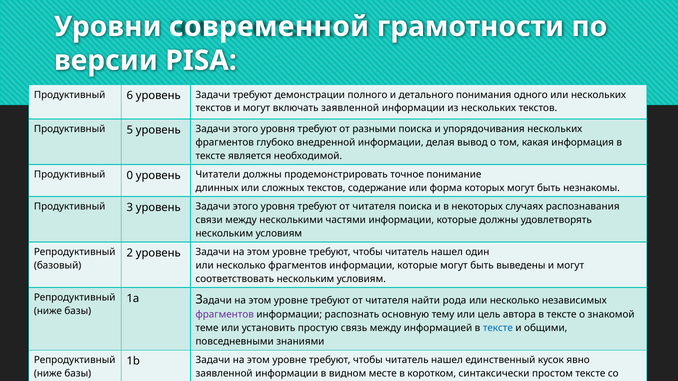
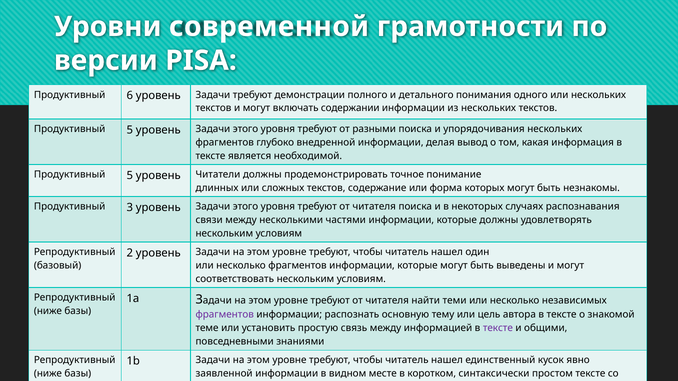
включать заявленной: заявленной -> содержании (350, 108)
0: 0 -> 5 (130, 176)
рода: рода -> теми (455, 301)
тексте colour: blue -> purple (498, 328)
